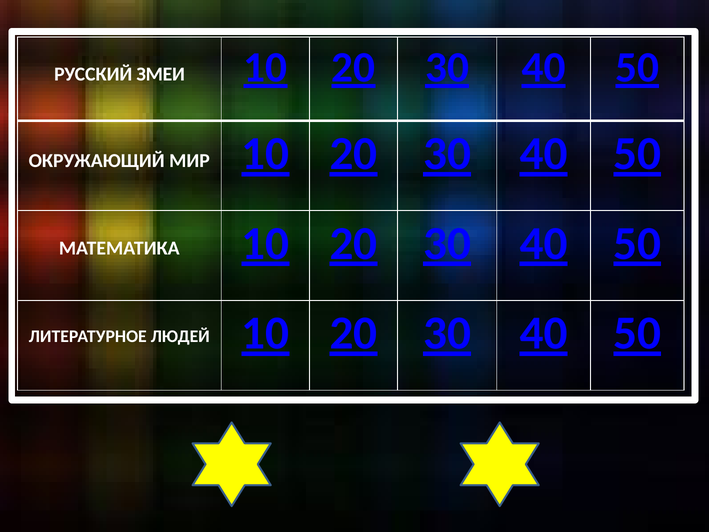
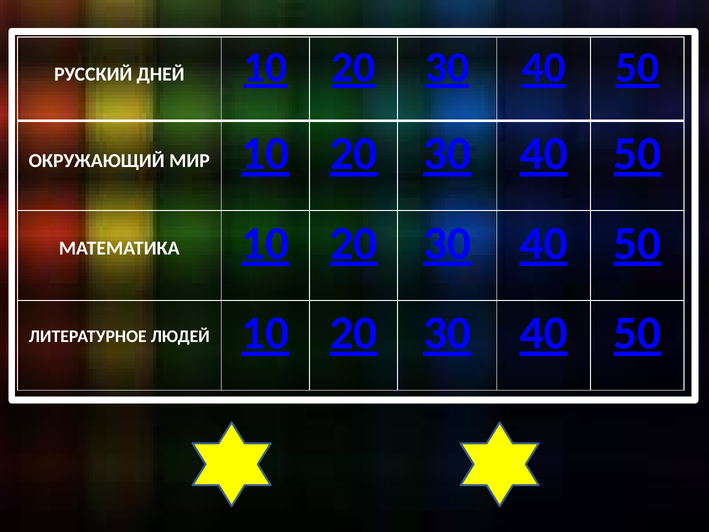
ЗМЕИ: ЗМЕИ -> ДНЕЙ (161, 74)
